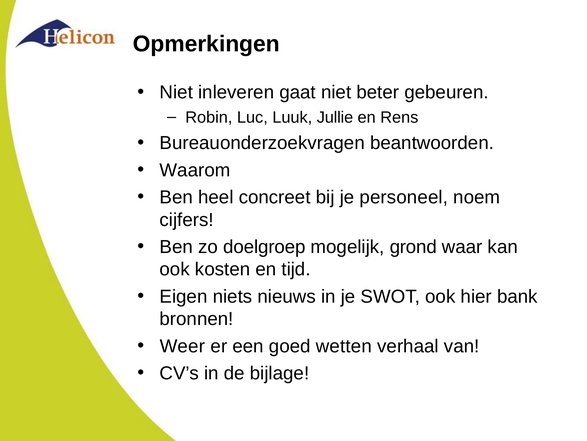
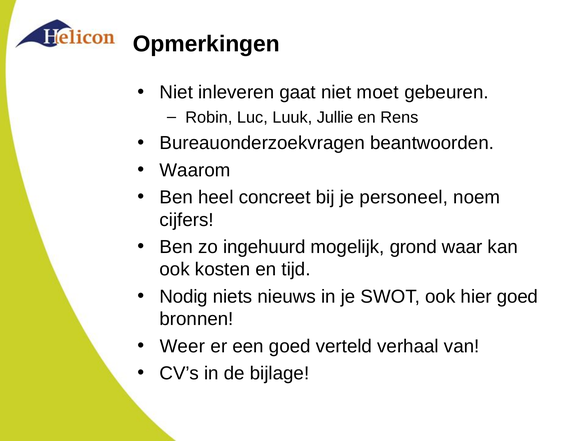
beter: beter -> moet (378, 92)
doelgroep: doelgroep -> ingehuurd (264, 247)
Eigen: Eigen -> Nodig (184, 296)
hier bank: bank -> goed (517, 296)
wetten: wetten -> verteld (344, 346)
